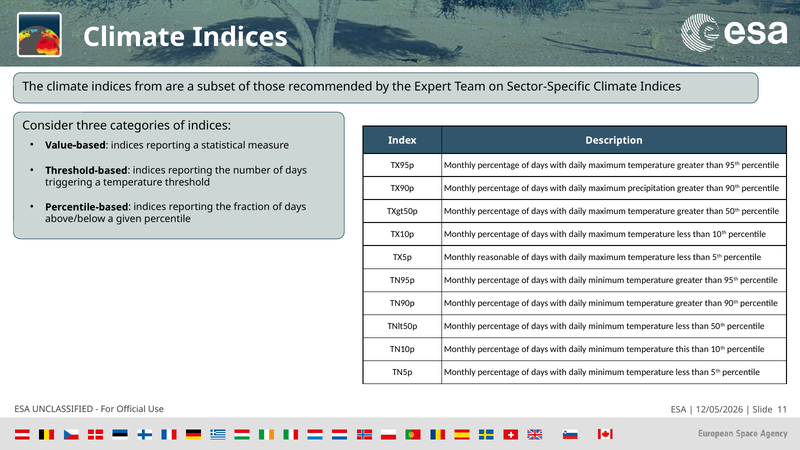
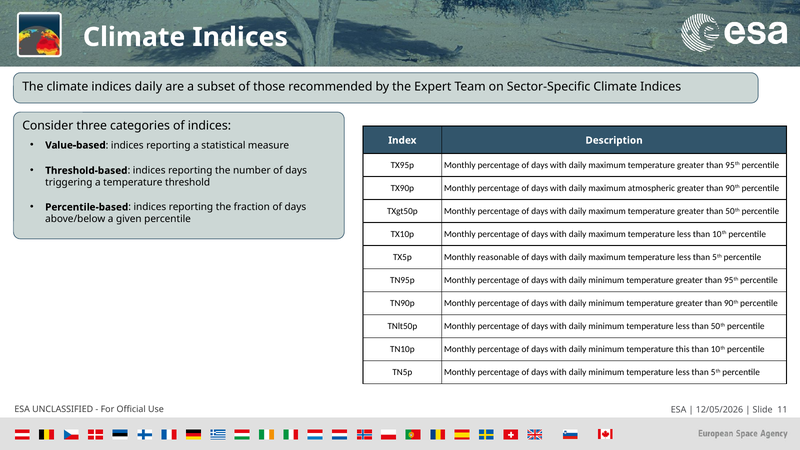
indices from: from -> daily (148, 87)
precipitation: precipitation -> atmospheric (651, 188)
